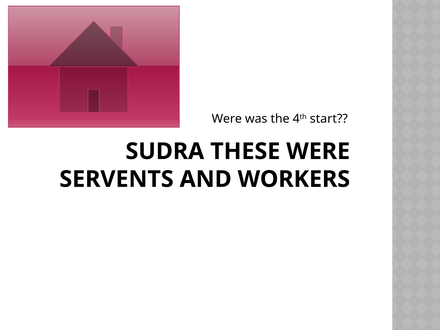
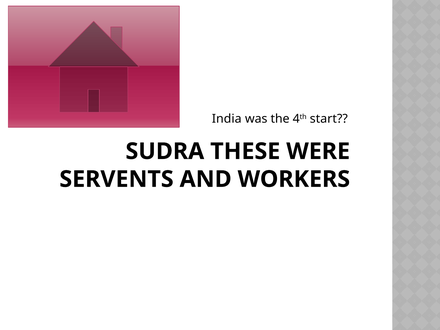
Were: Were -> India (227, 119)
